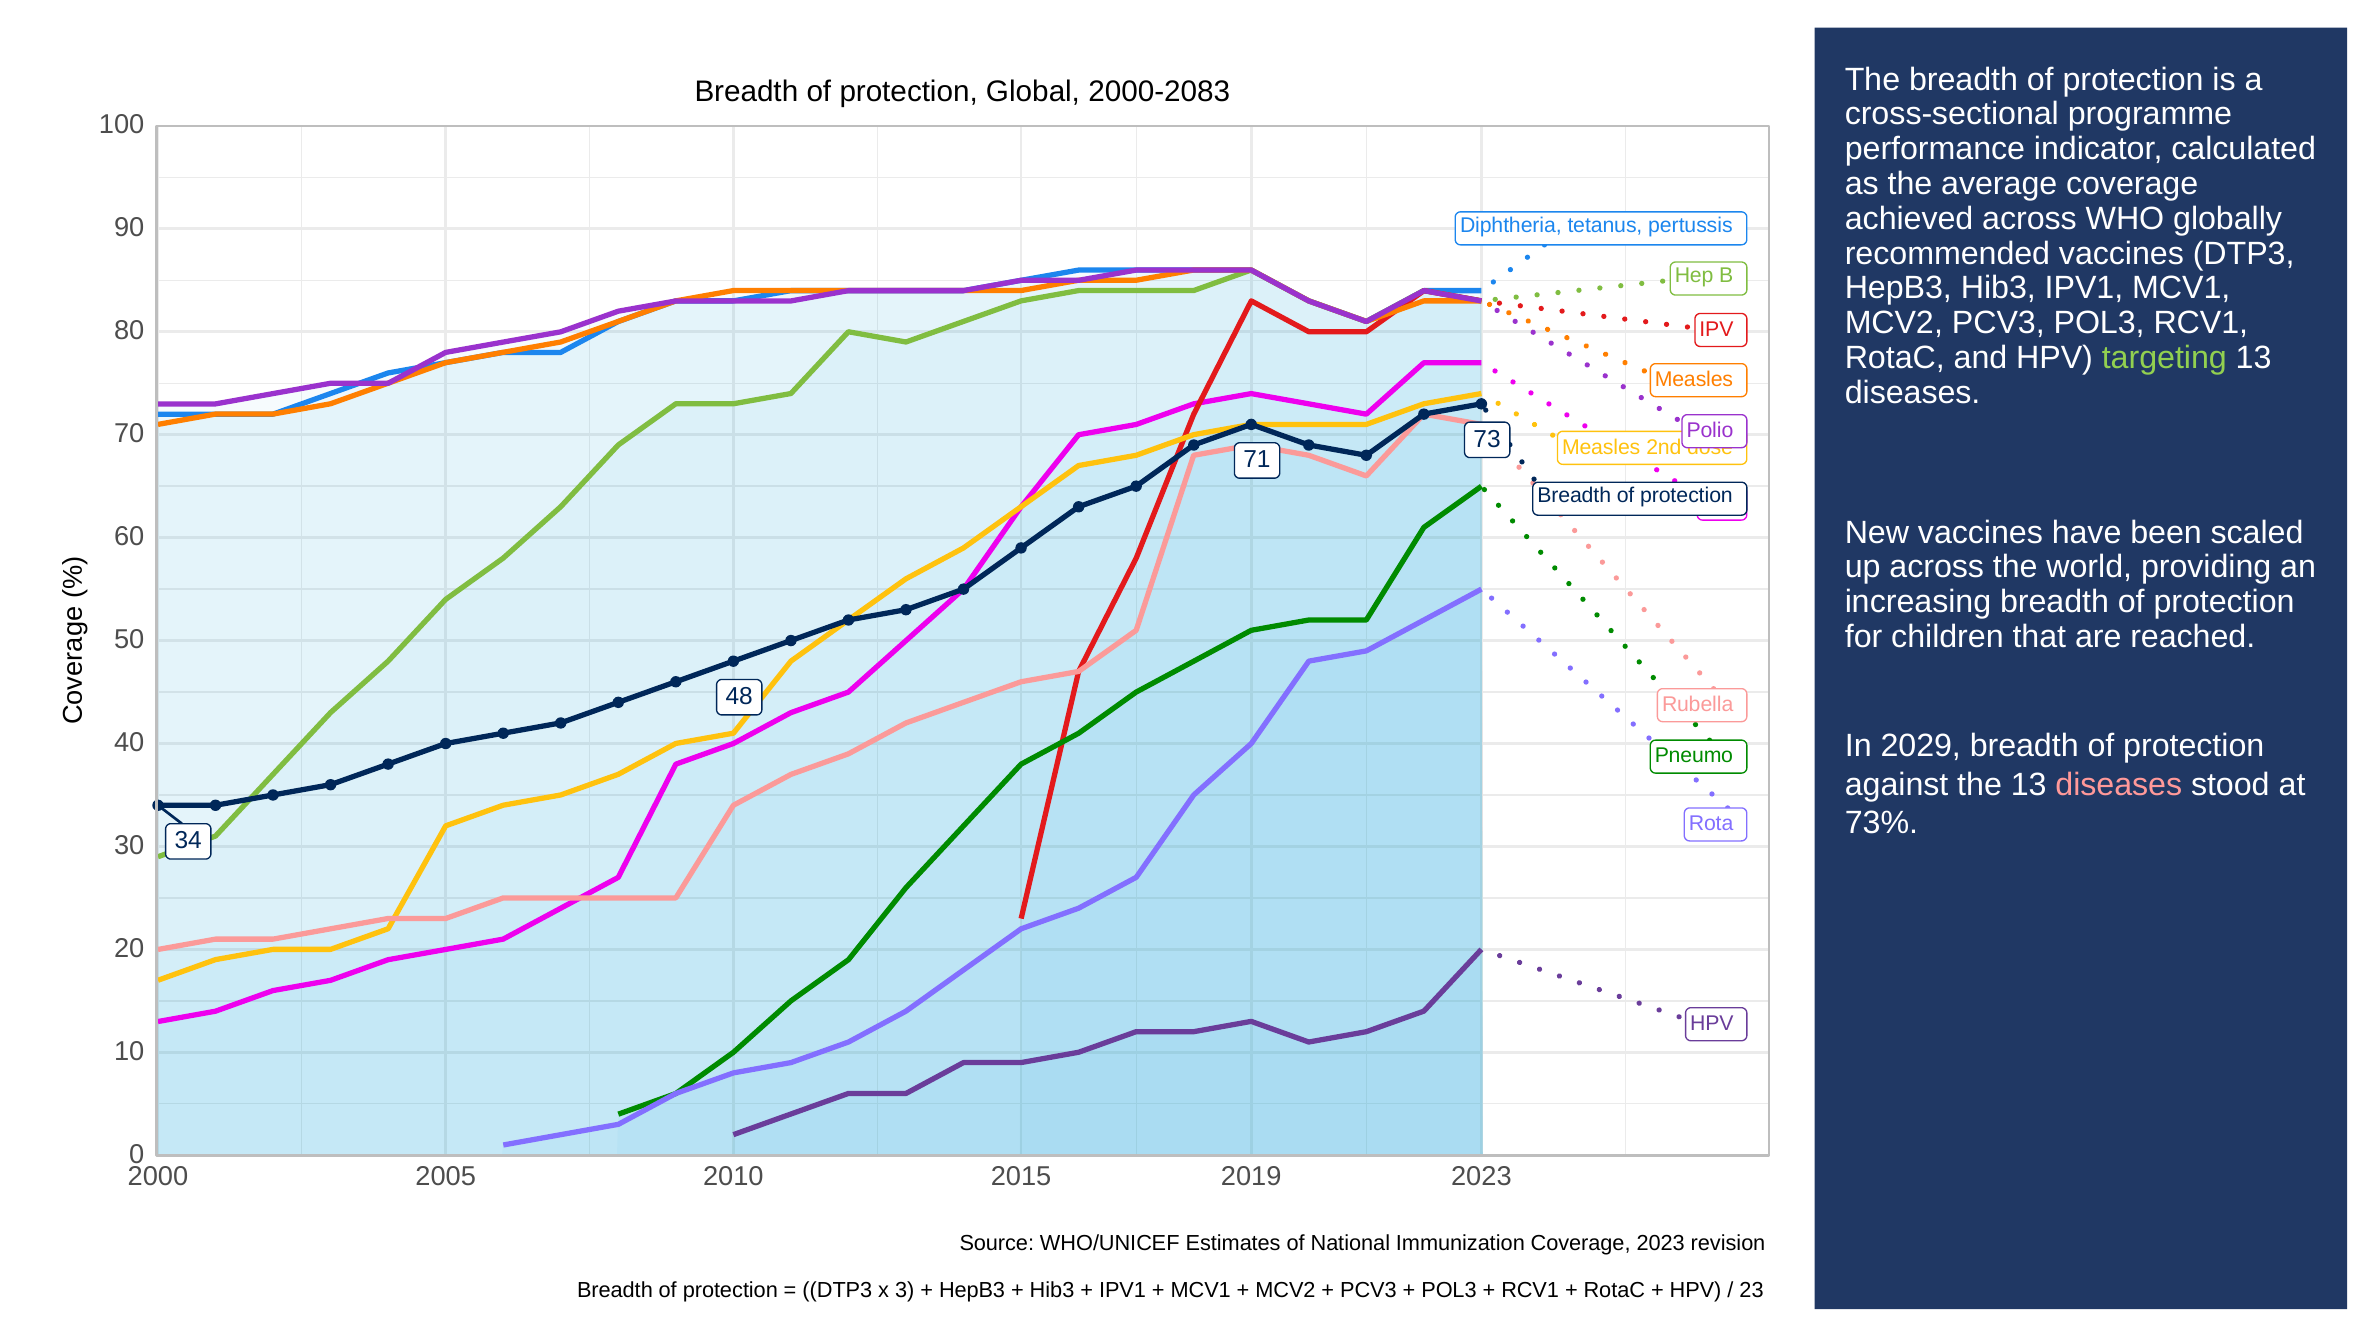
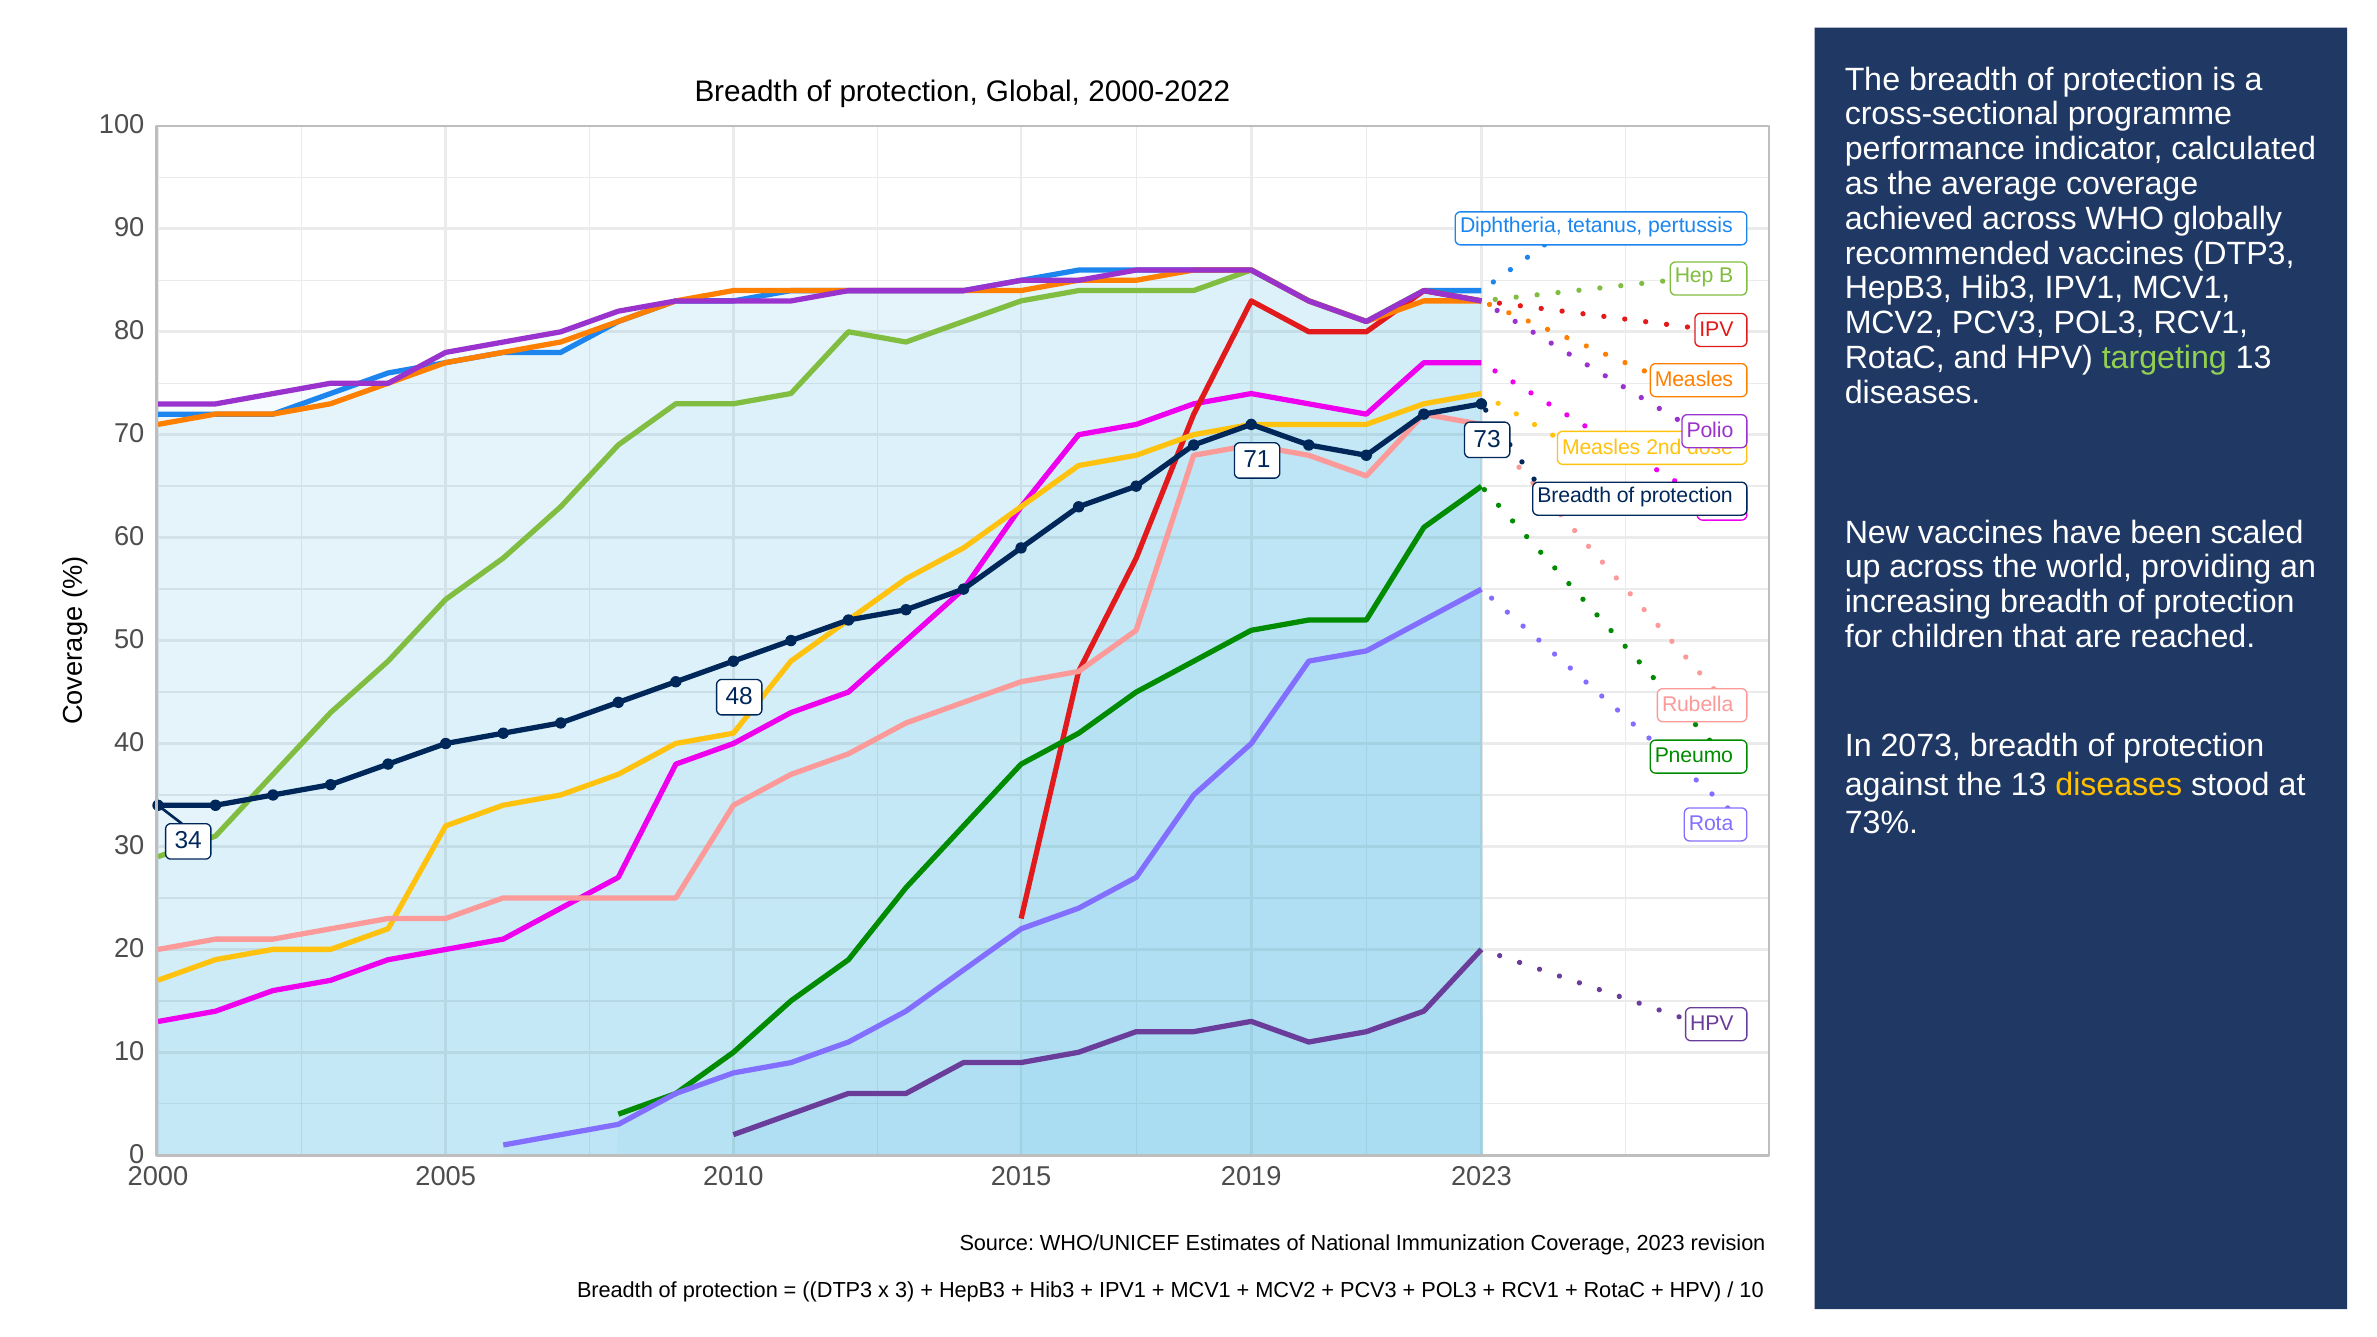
2000-2083: 2000-2083 -> 2000-2022 (1159, 91)
2029: 2029 -> 2073 (1921, 746)
diseases colour: pink -> yellow (2119, 785)
23: 23 -> 10 (1752, 1290)
